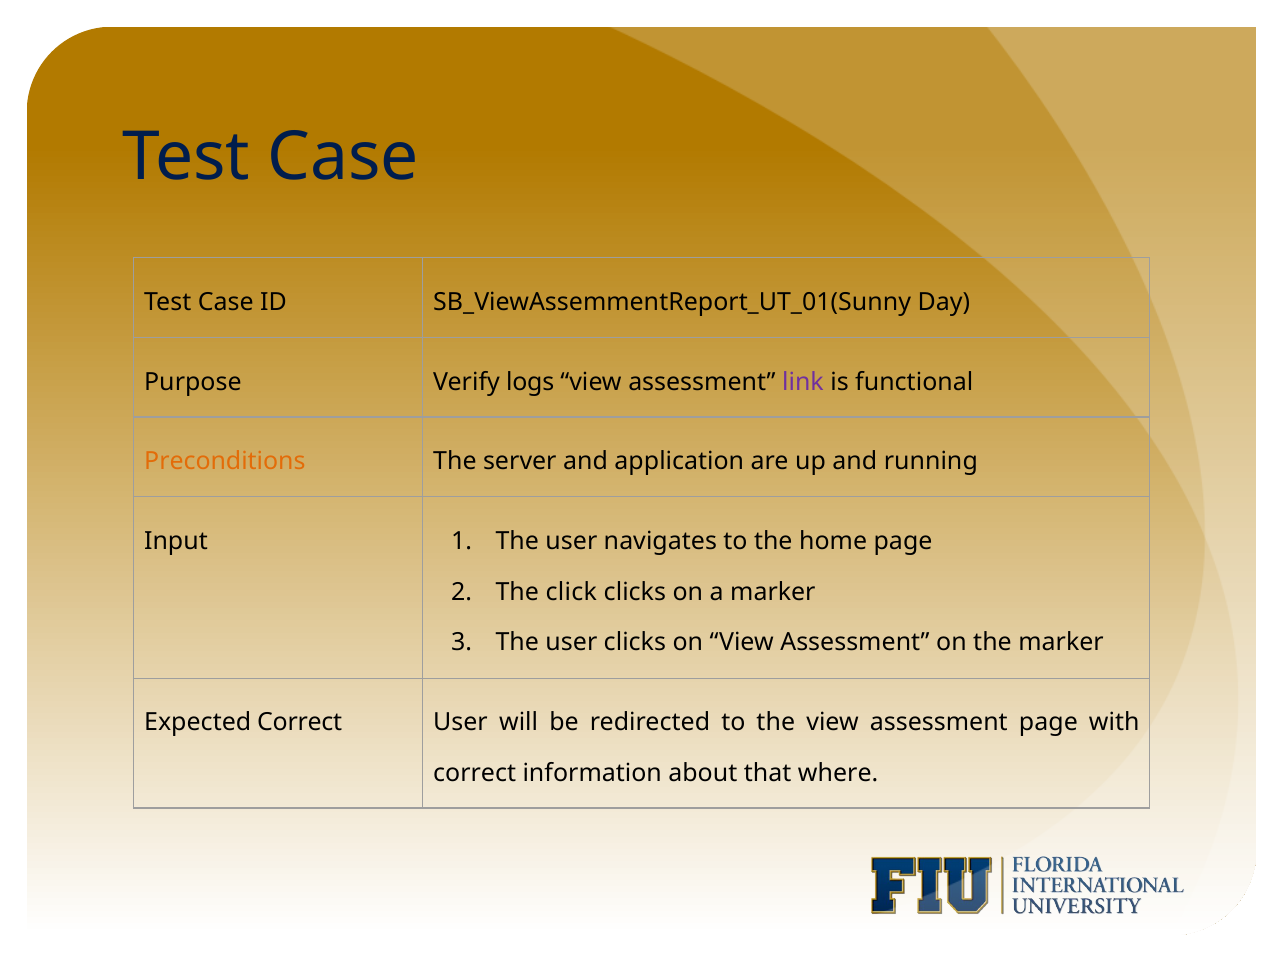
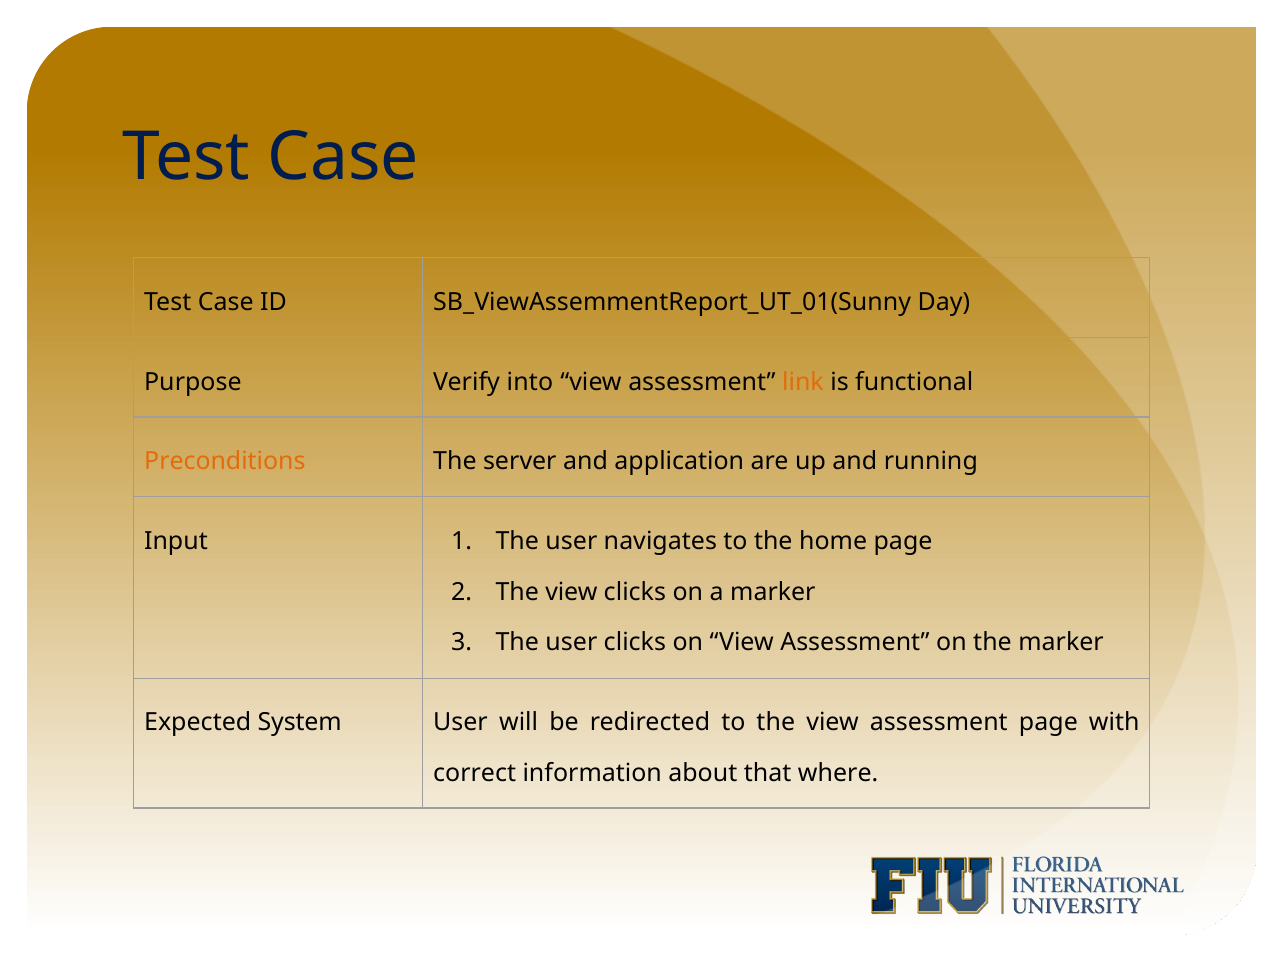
logs: logs -> into (530, 382)
link colour: purple -> orange (803, 382)
click: click -> view (571, 592)
Expected Correct: Correct -> System (300, 723)
